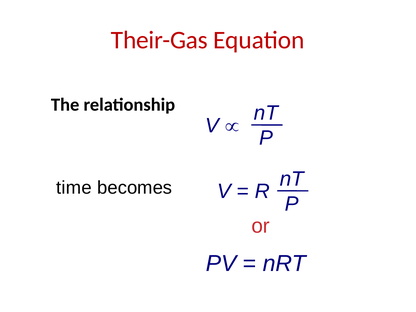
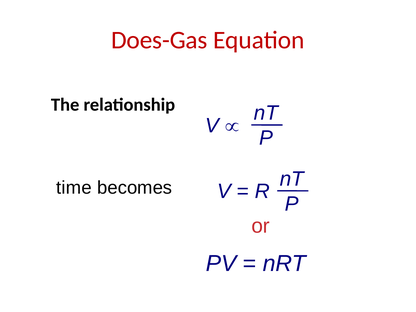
Their-Gas: Their-Gas -> Does-Gas (159, 40)
